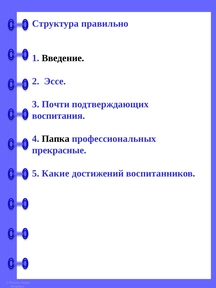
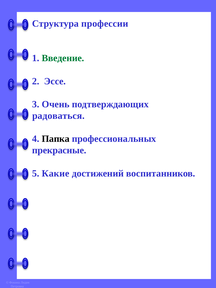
правильно: правильно -> профессии (105, 24)
Введение colour: black -> green (63, 58)
Почти: Почти -> Очень (56, 104)
воспитания: воспитания -> радоваться (58, 116)
